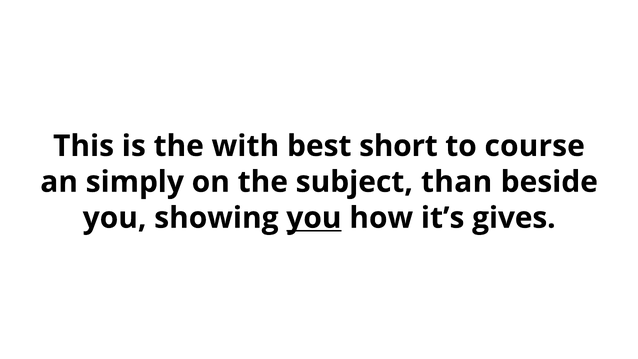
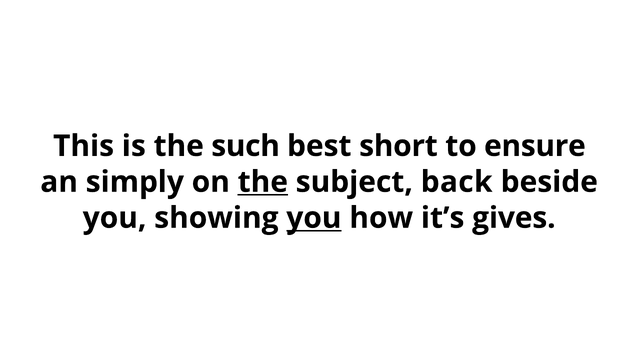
with: with -> such (246, 146)
course: course -> ensure (535, 146)
the underline: none -> present (263, 182)
than: than -> back (457, 182)
